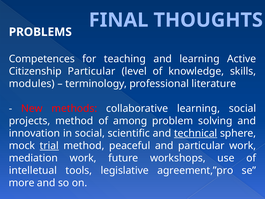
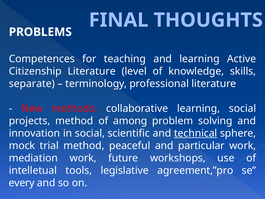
Citizenship Particular: Particular -> Literature (92, 71)
modules: modules -> separate (32, 84)
trial underline: present -> none (49, 146)
more: more -> every (22, 183)
